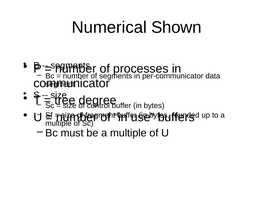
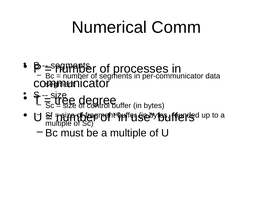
Shown: Shown -> Comm (176, 27)
